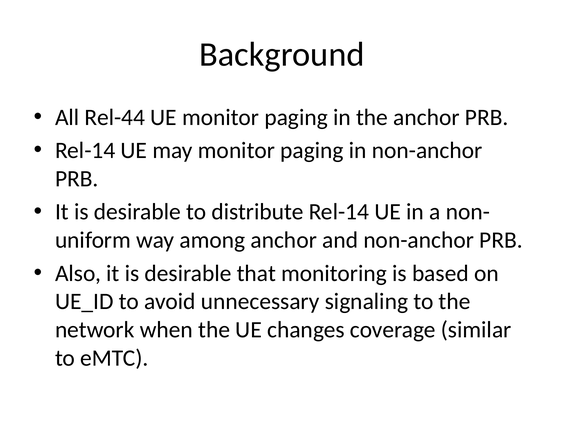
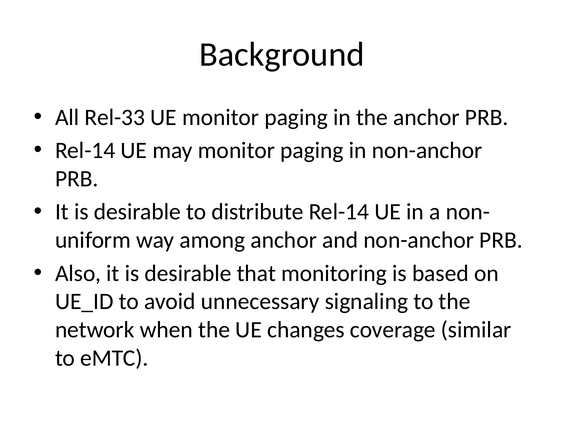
Rel-44: Rel-44 -> Rel-33 (115, 117)
